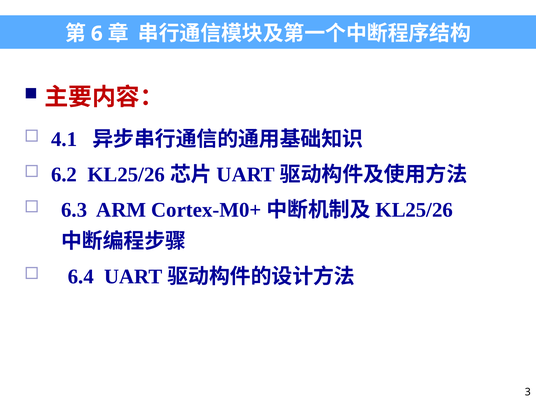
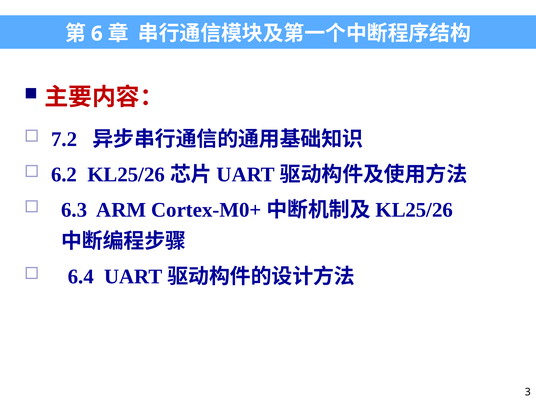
4.1: 4.1 -> 7.2 (64, 139)
